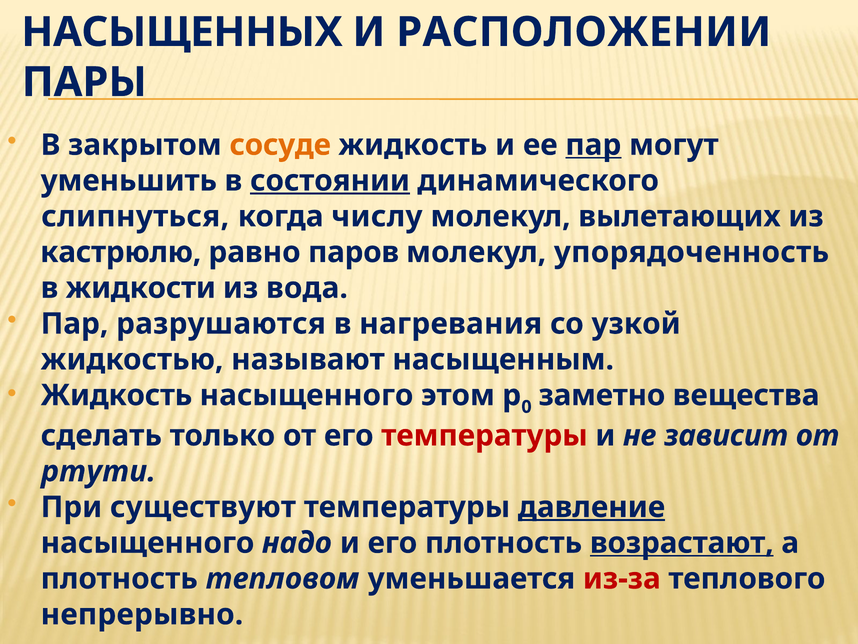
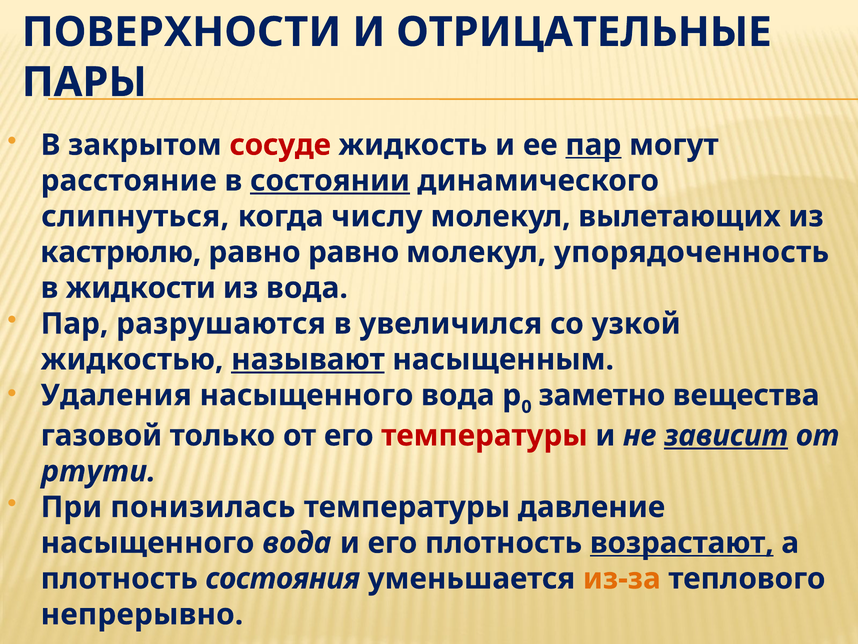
НАСЫЩЕННЫХ: НАСЫЩЕННЫХ -> ПОВЕРХНОСТИ (182, 32)
РАСПОЛОЖЕНИИ: РАСПОЛОЖЕНИИ -> ОТРИЦАТЕЛЬНЫЕ (584, 32)
сосуде colour: orange -> red (280, 145)
уменьшить: уменьшить -> расстояние (129, 181)
равно паров: паров -> равно (354, 252)
нагревания: нагревания -> увеличился (451, 324)
называют underline: none -> present (308, 359)
Жидкость: Жидкость -> Удаления (116, 395)
этом: этом -> вода (458, 395)
сделать: сделать -> газовой (101, 435)
зависит underline: none -> present (726, 435)
существуют: существуют -> понизилась (203, 507)
давление underline: present -> none (592, 507)
надо: надо -> вода (297, 543)
тепловом: тепловом -> состояния (283, 578)
из-за colour: red -> orange (622, 578)
